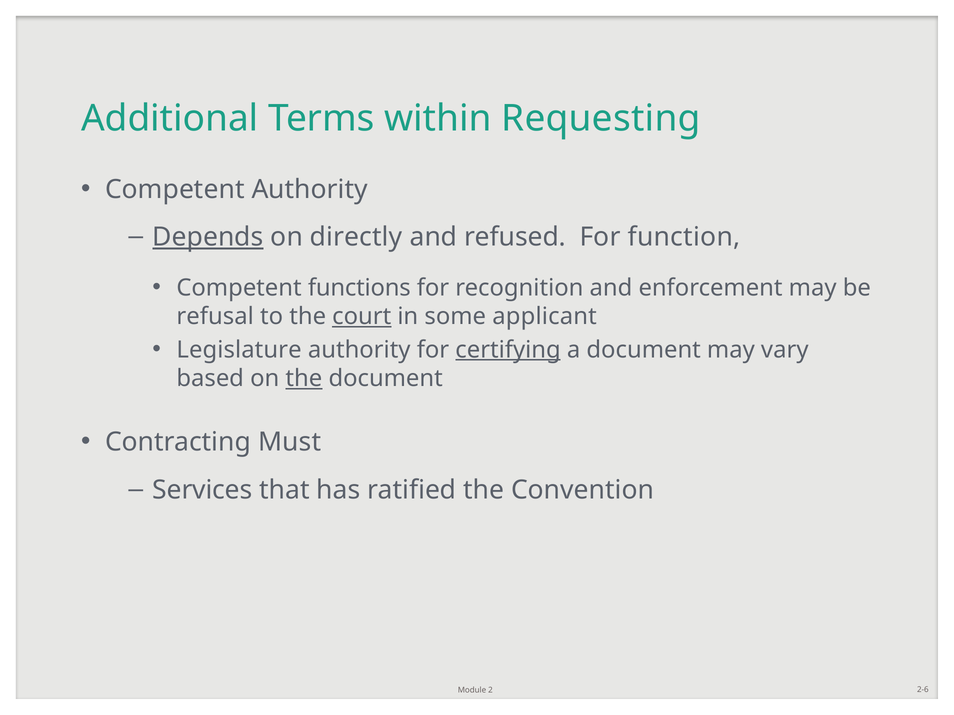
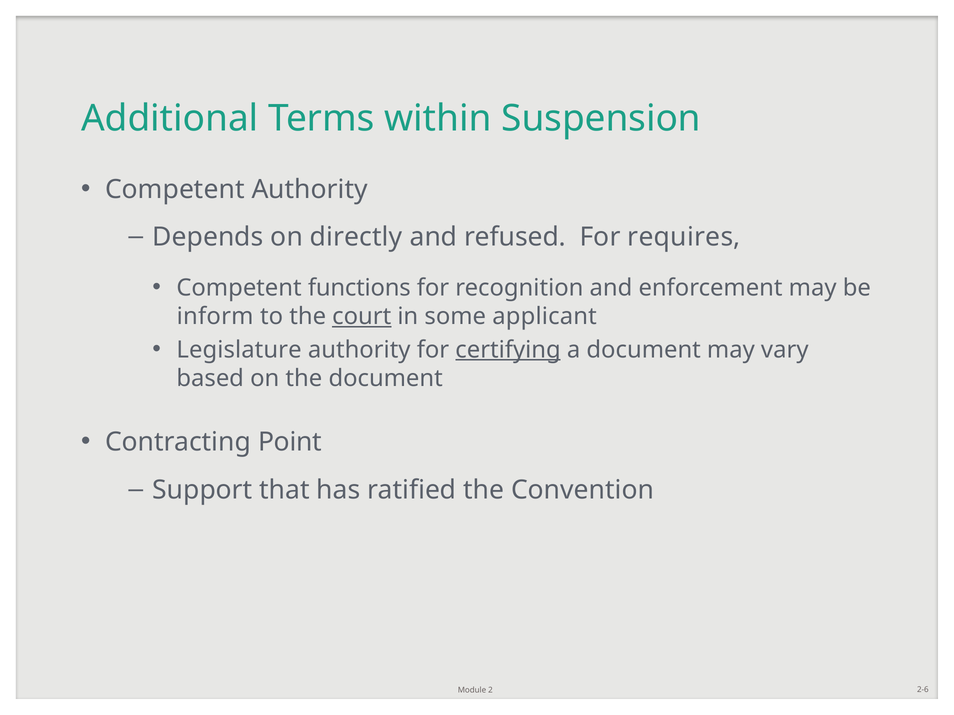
Requesting: Requesting -> Suspension (601, 119)
Depends underline: present -> none (208, 237)
function: function -> requires (684, 237)
refusal: refusal -> inform (215, 317)
the underline: present -> none (304, 379)
Must: Must -> Point (290, 442)
Services: Services -> Support (202, 490)
